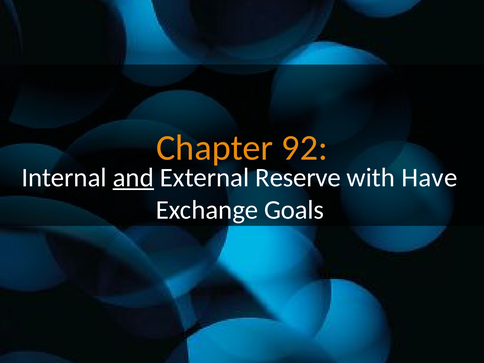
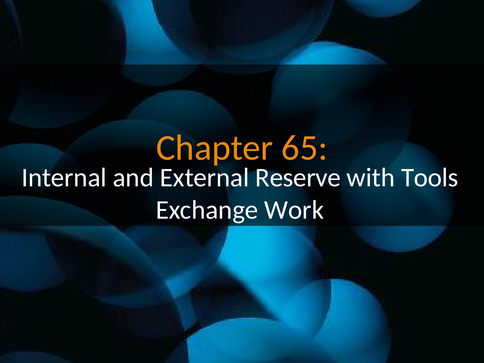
92: 92 -> 65 (305, 148)
and underline: present -> none (133, 178)
Have: Have -> Tools (430, 178)
Goals: Goals -> Work (294, 210)
